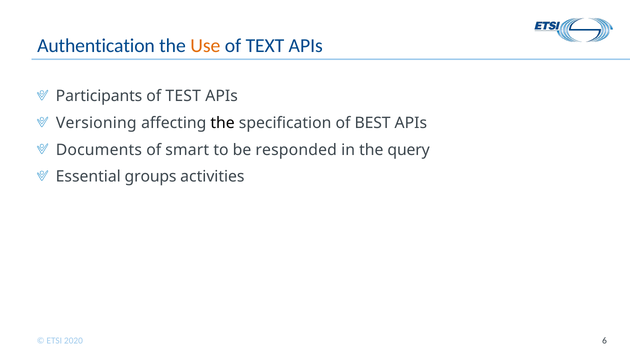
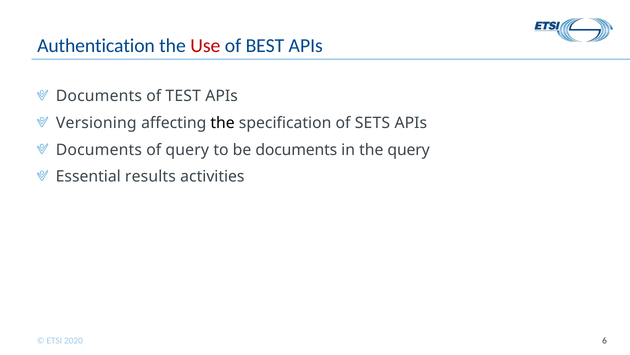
Use colour: orange -> red (205, 46)
TEXT: TEXT -> BEST (265, 46)
Participants: Participants -> Documents (99, 96)
BEST: BEST -> SETS (372, 123)
of smart: smart -> query (187, 150)
be responded: responded -> documents (296, 150)
groups: groups -> results (150, 176)
